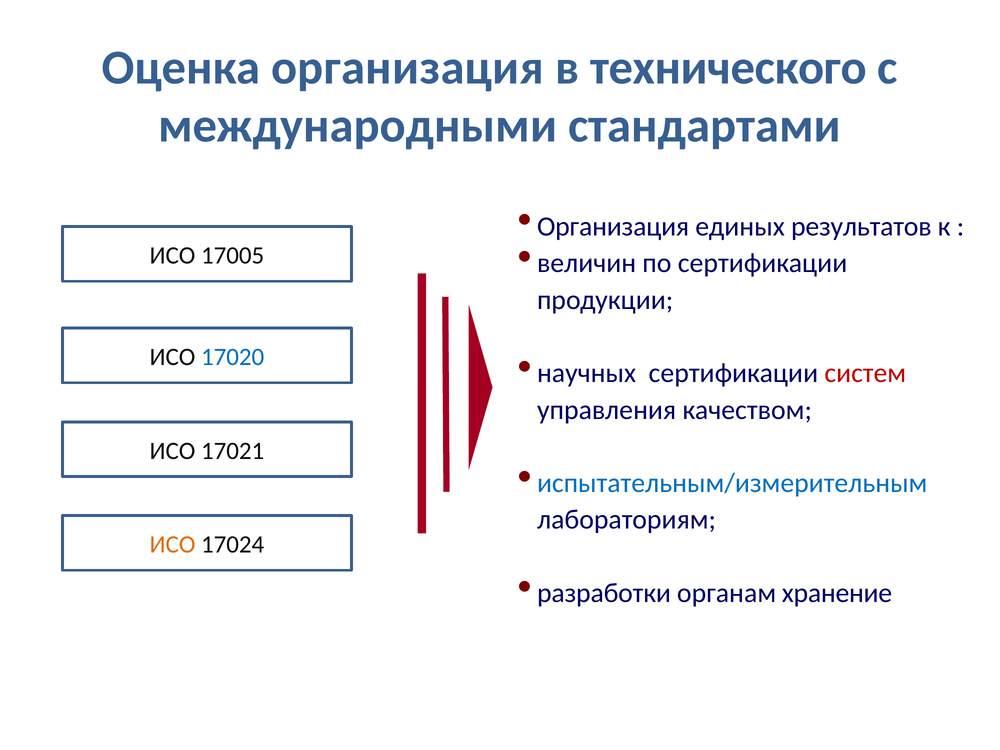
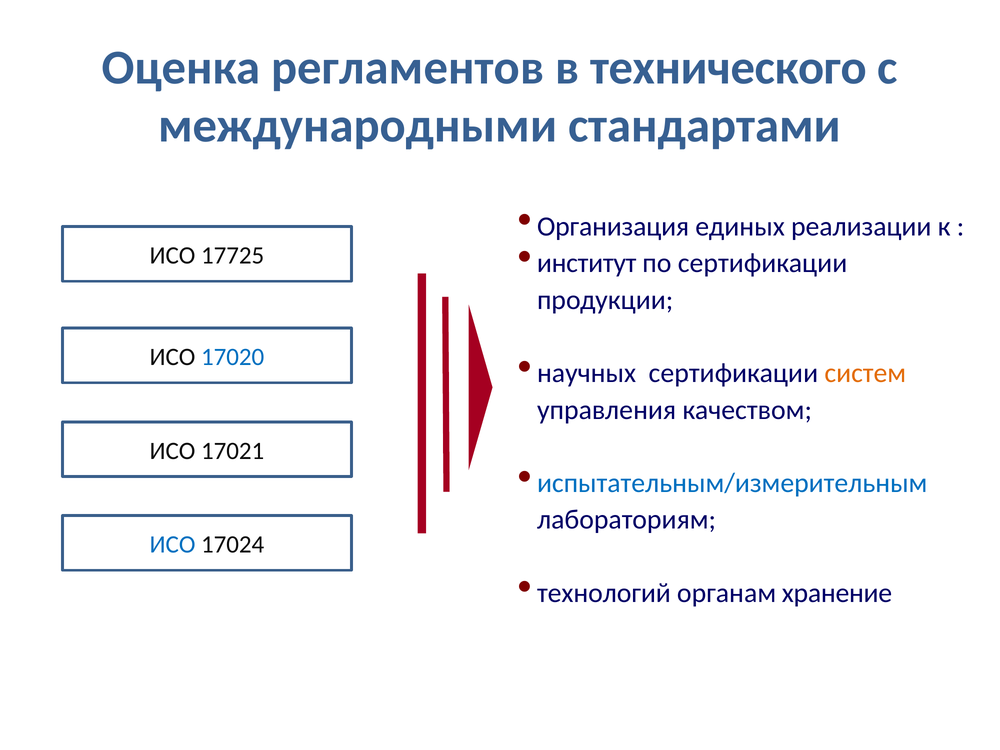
Оценка организация: организация -> регламентов (408, 68)
результатов: результатов -> реализации (861, 227)
величин: величин -> институт (587, 263)
17005: 17005 -> 17725 (233, 256)
систем colour: red -> orange (865, 373)
ИСО colour: orange -> blue (172, 545)
разработки: разработки -> технологий (604, 593)
